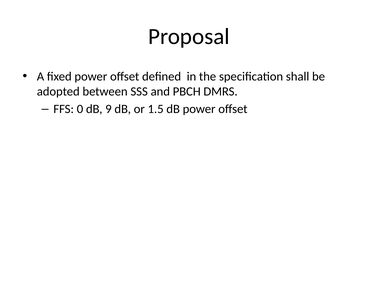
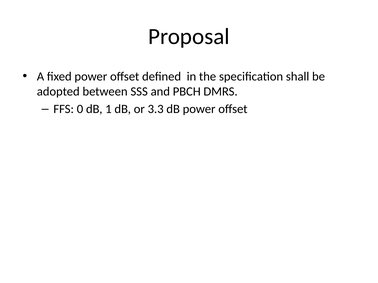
9: 9 -> 1 (108, 109)
1.5: 1.5 -> 3.3 (156, 109)
